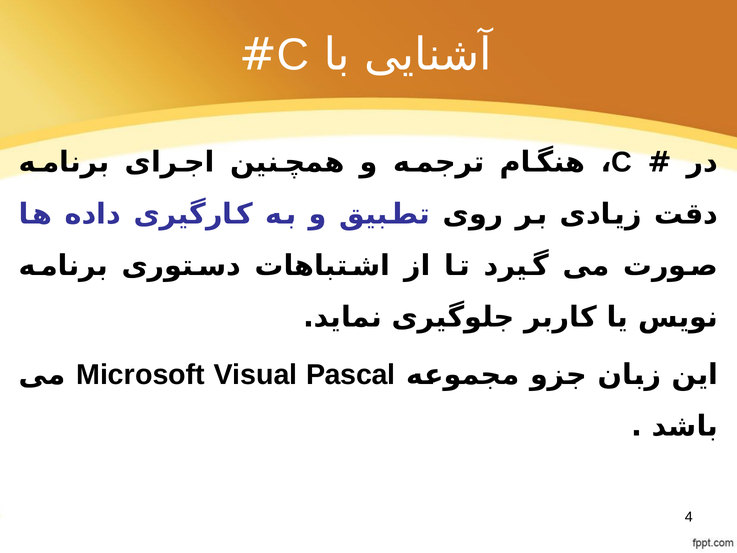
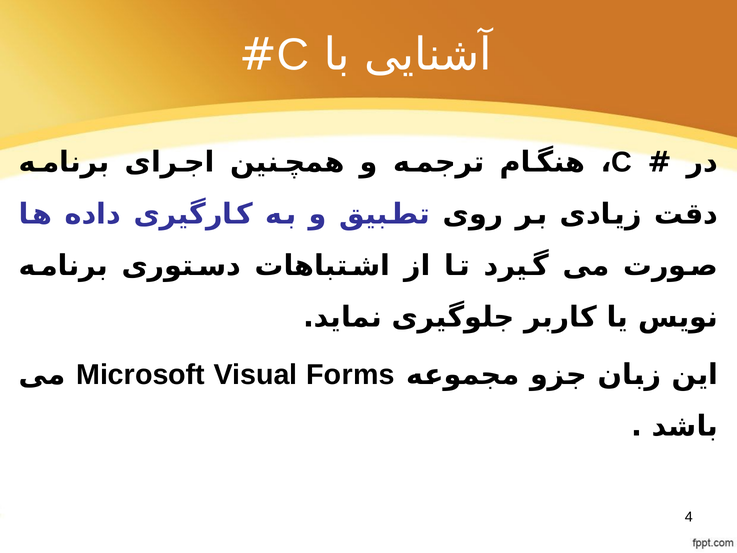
Pascal: Pascal -> Forms (350, 375)
